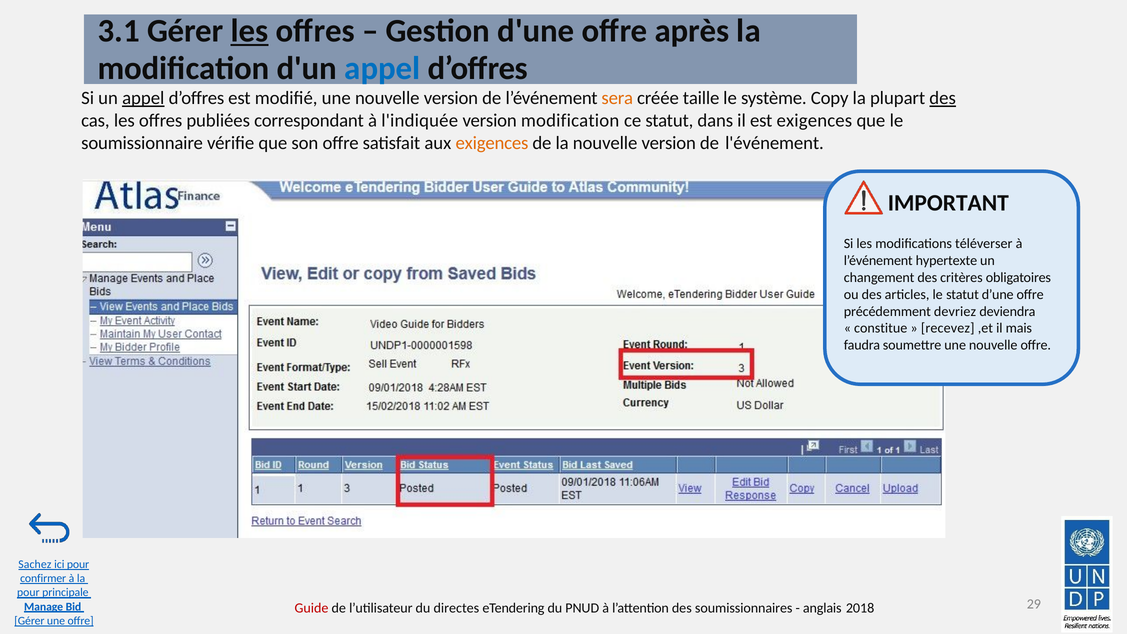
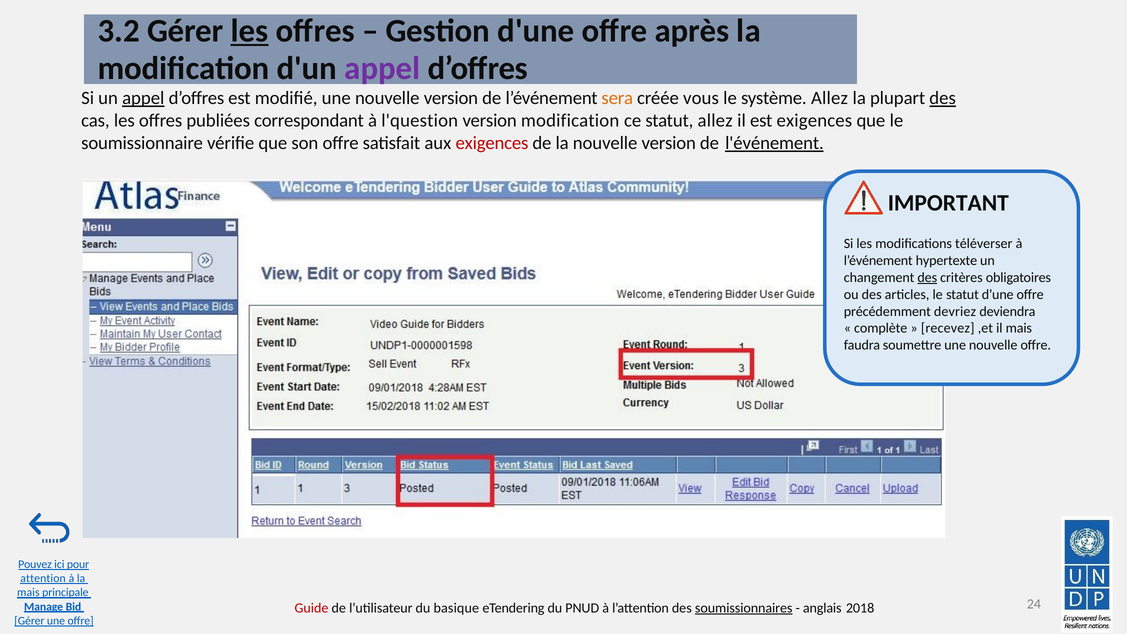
3.1: 3.1 -> 3.2 (119, 31)
appel colour: blue -> purple (382, 68)
taille: taille -> vous (701, 98)
système Copy: Copy -> Allez (829, 98)
l'indiquée: l'indiquée -> l'question (420, 121)
statut dans: dans -> allez (715, 121)
exigences colour: orange -> red (492, 143)
l'événement underline: none -> present (774, 143)
des underline: none -> present (927, 278)
constitue: constitue -> complète (881, 328)
Sachez: Sachez -> Pouvez (35, 564)
confirmer: confirmer -> attention (43, 578)
pour: pour -> mais (28, 592)
directes: directes -> basique (456, 608)
soumissionnaires underline: none -> present (744, 608)
29: 29 -> 24 (1034, 604)
